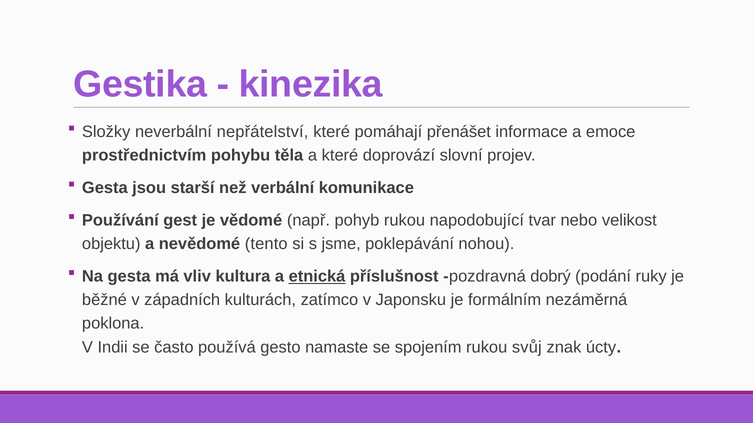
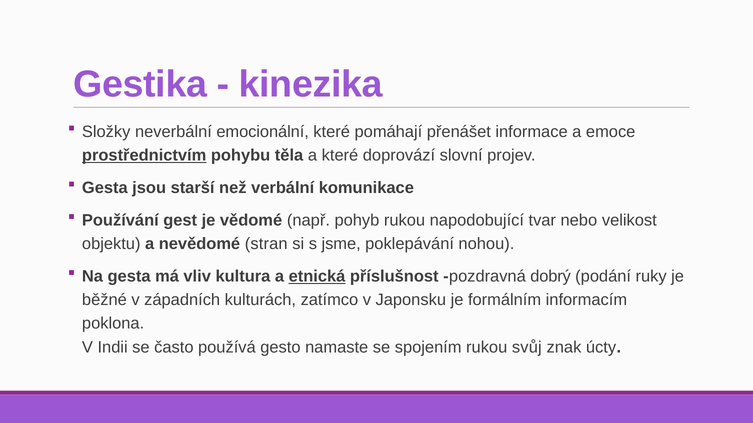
nepřátelství: nepřátelství -> emocionální (263, 132)
prostřednictvím underline: none -> present (144, 155)
tento: tento -> stran (266, 244)
nezáměrná: nezáměrná -> informacím (586, 300)
